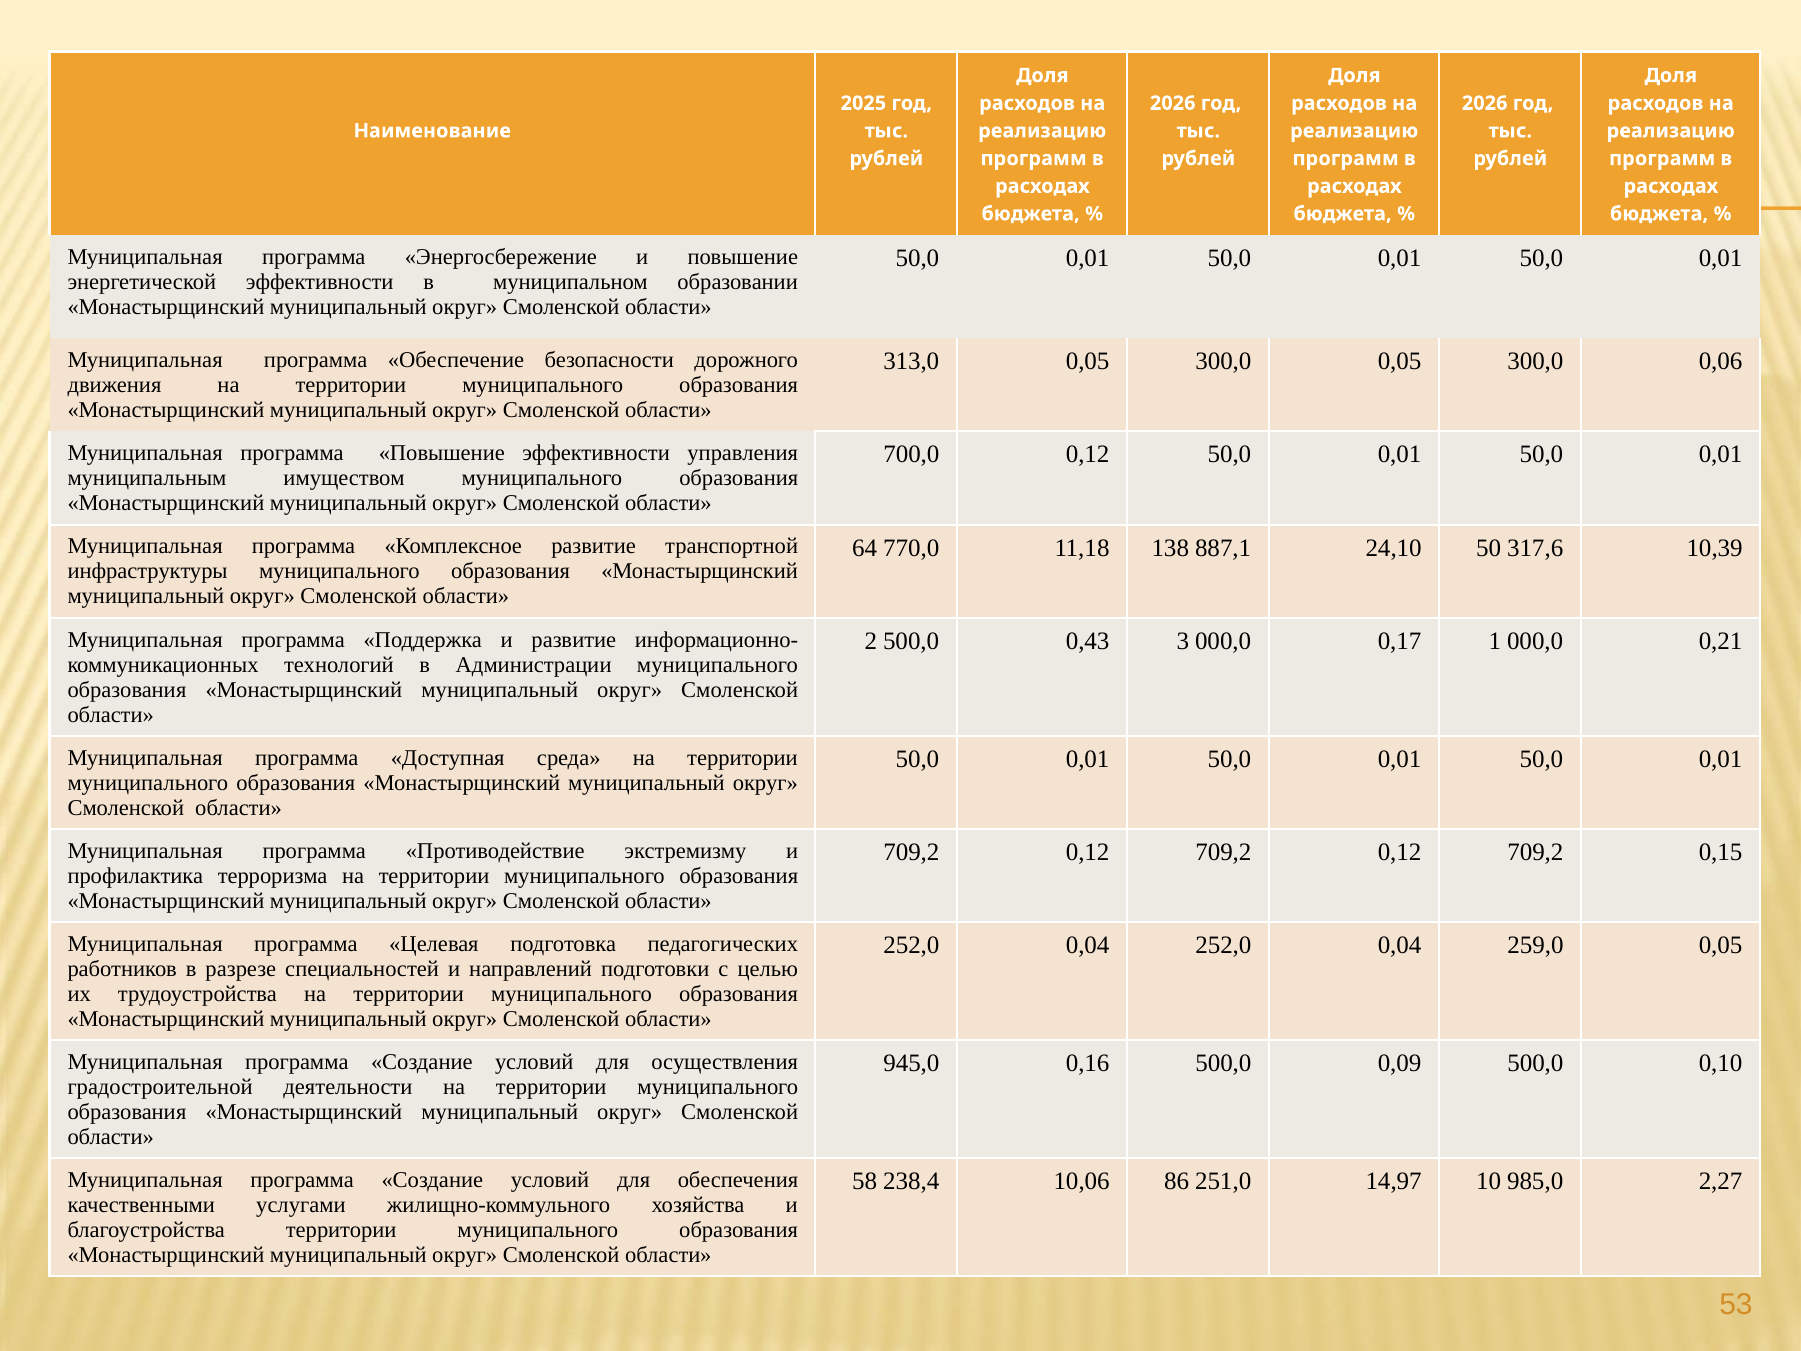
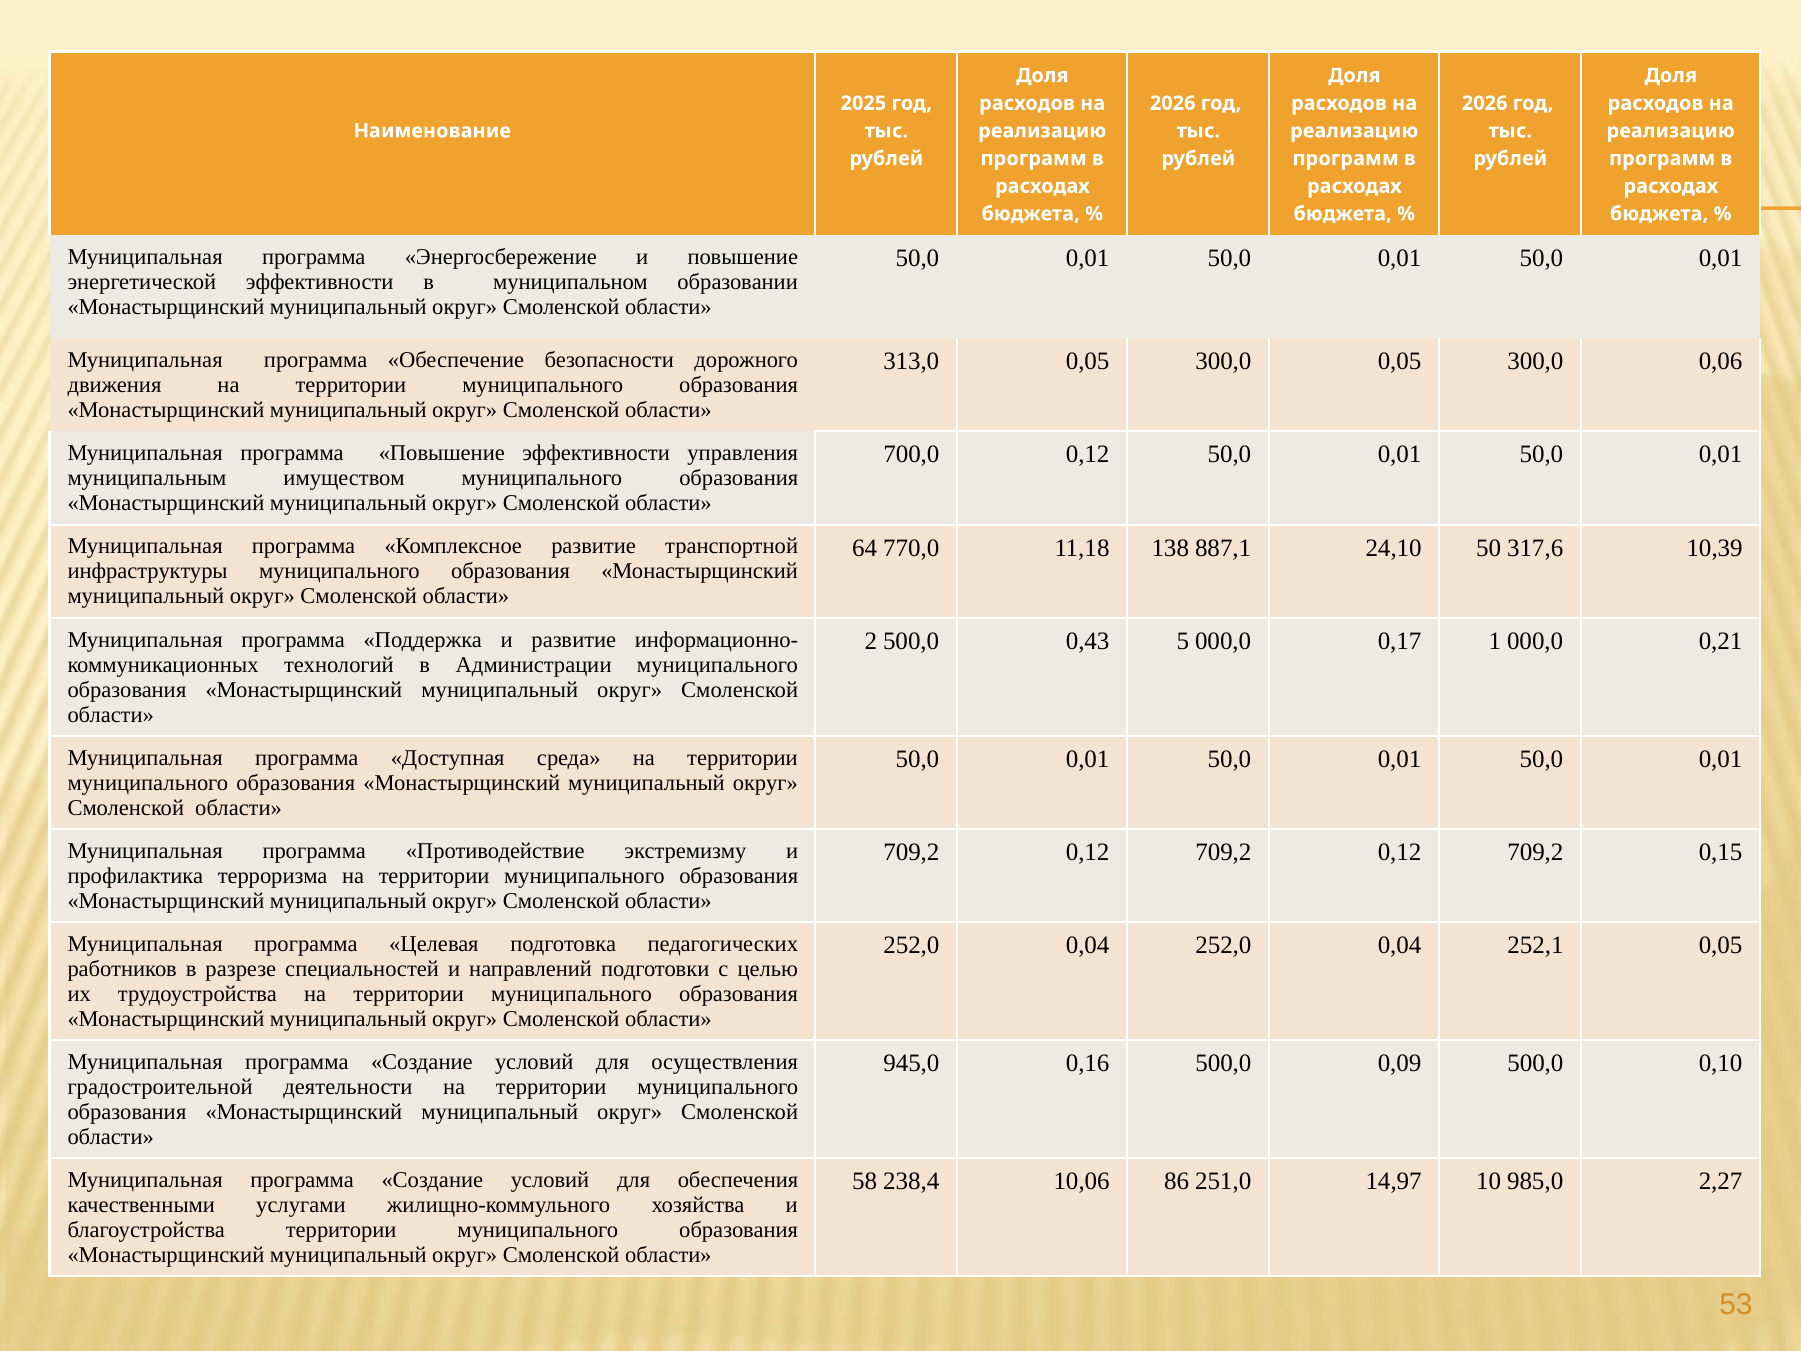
3: 3 -> 5 (1183, 641)
259,0: 259,0 -> 252,1 (1535, 945)
